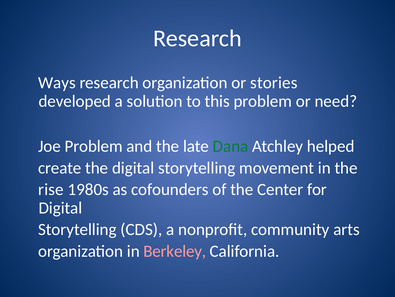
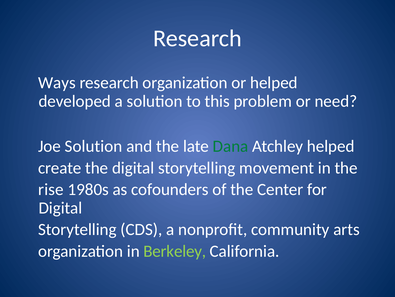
or stories: stories -> helped (274, 82)
Joe Problem: Problem -> Solution (94, 146)
Berkeley colour: pink -> light green (175, 251)
